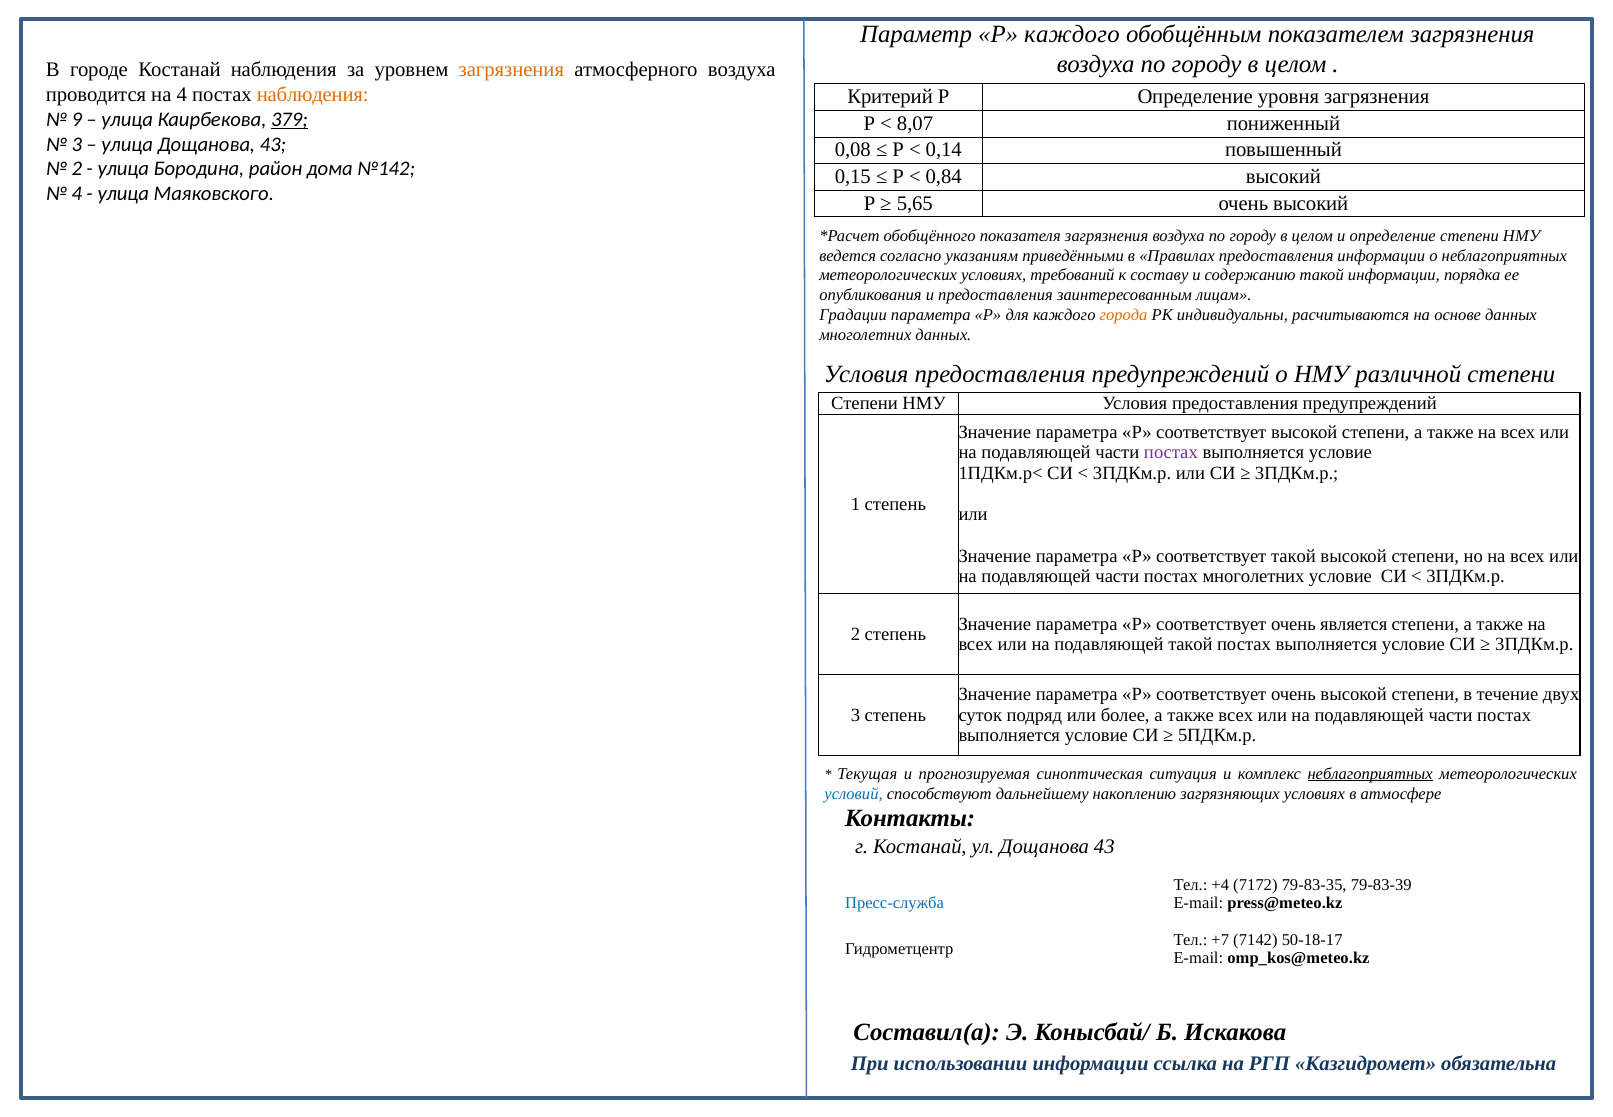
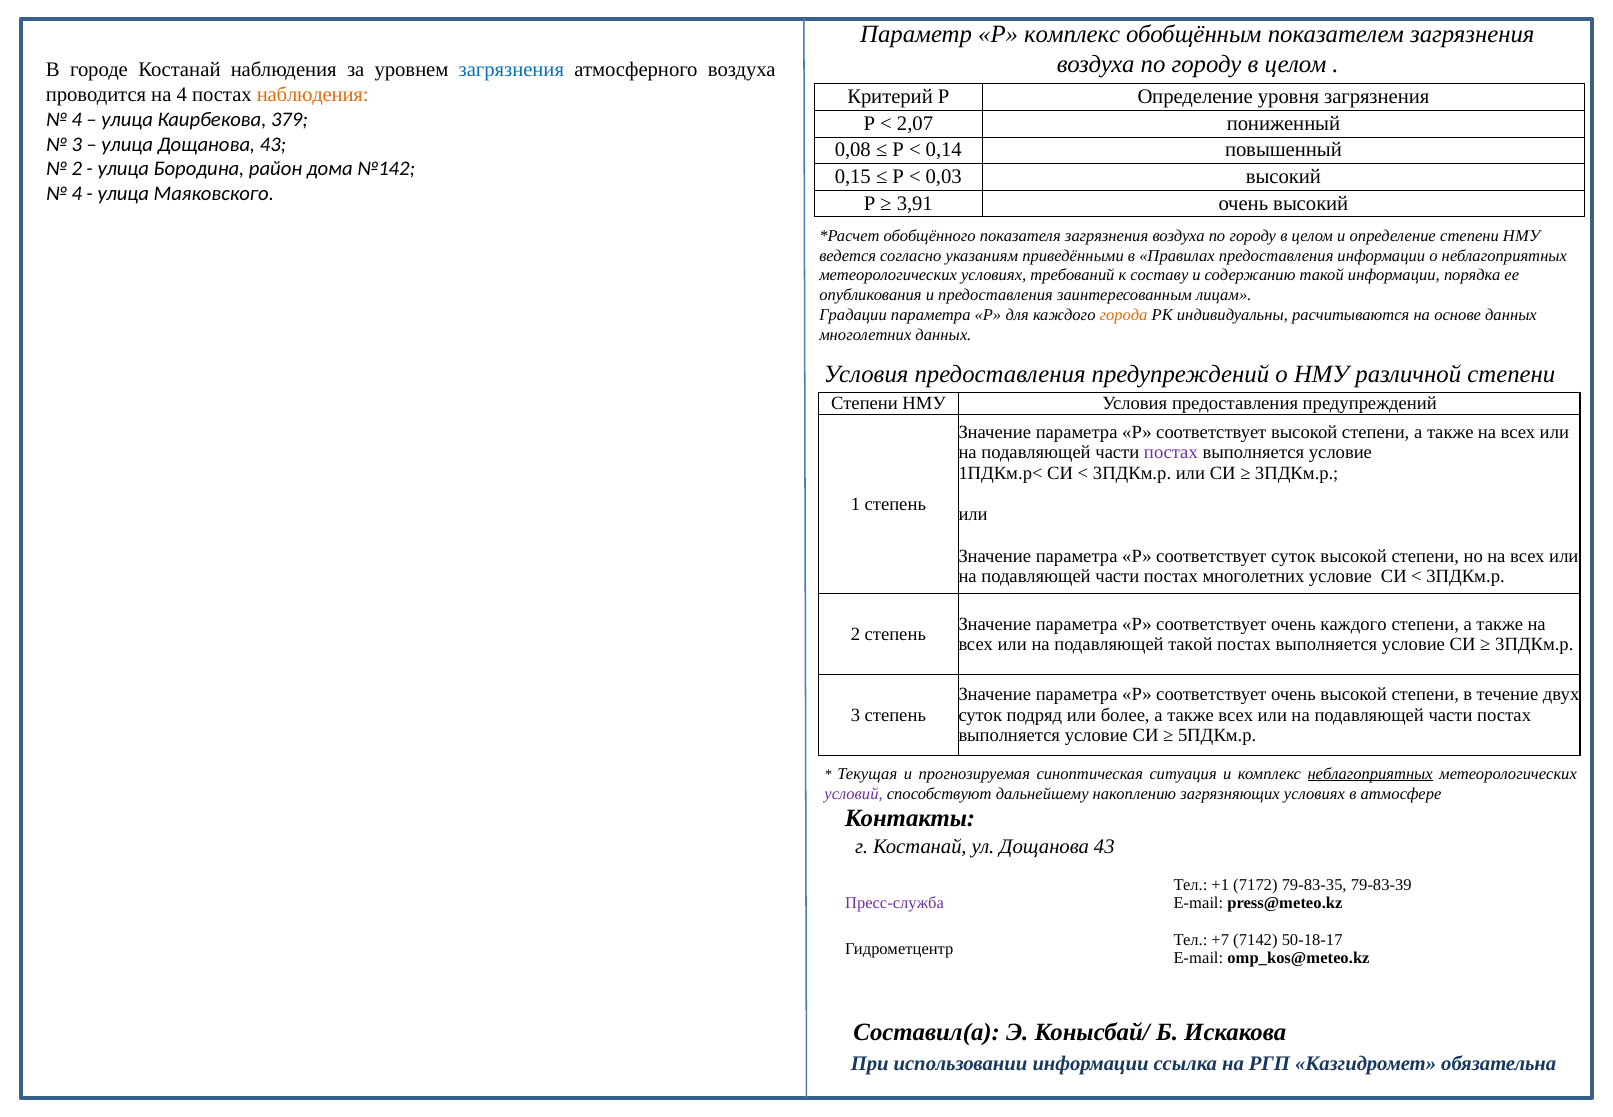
Р каждого: каждого -> комплекс (1072, 35)
загрязнения colour: orange -> blue (511, 70)
9: 9 -> 4 (77, 119)
379 underline: present -> none (289, 119)
8,07: 8,07 -> 2,07 (915, 123)
0,84: 0,84 -> 0,03 (944, 177)
5,65: 5,65 -> 3,91 (915, 203)
соответствует такой: такой -> суток (1293, 556)
очень является: является -> каждого (1354, 624)
условий colour: blue -> purple (854, 793)
+4: +4 -> +1 (1220, 885)
Пресс-служба colour: blue -> purple (894, 903)
